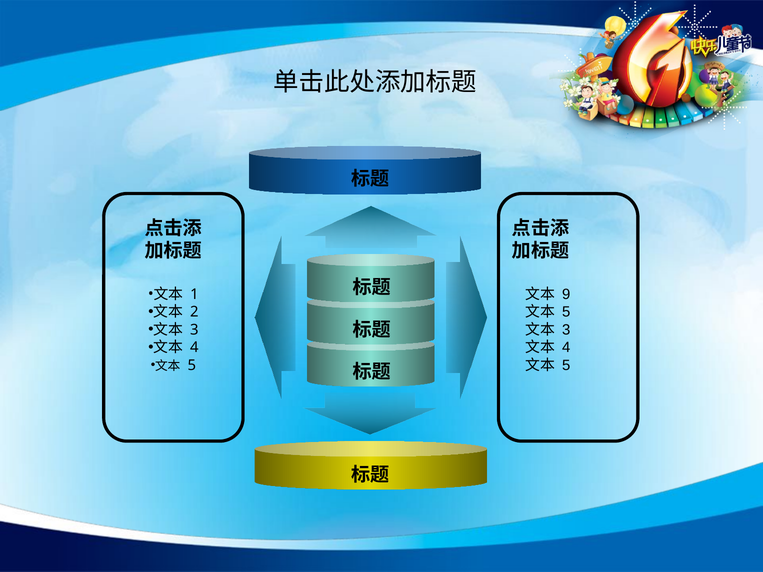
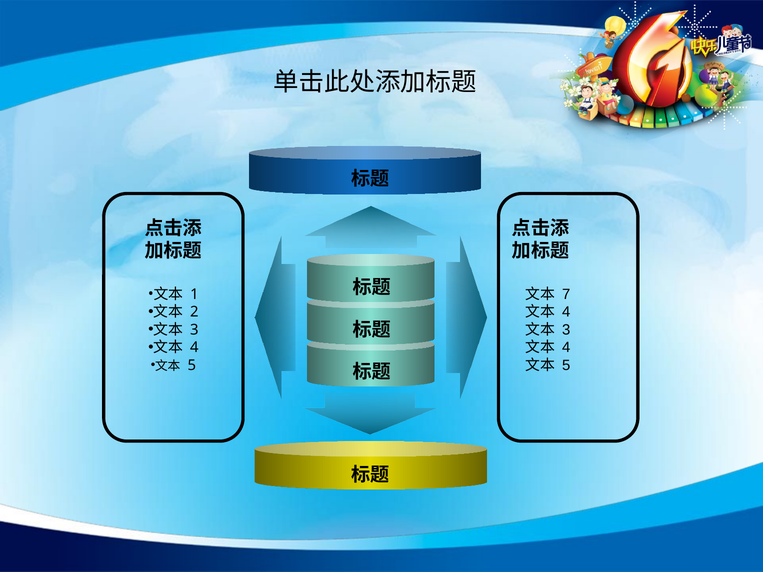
9: 9 -> 7 (566, 294)
5: 5 -> 4 (566, 312)
